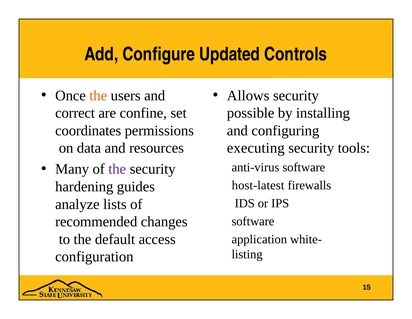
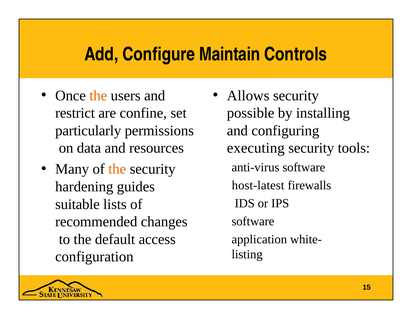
Updated: Updated -> Maintain (230, 54)
correct: correct -> restrict (75, 113)
coordinates: coordinates -> particularly (88, 130)
the colour: purple -> orange (117, 169)
analyze: analyze -> suitable (77, 204)
